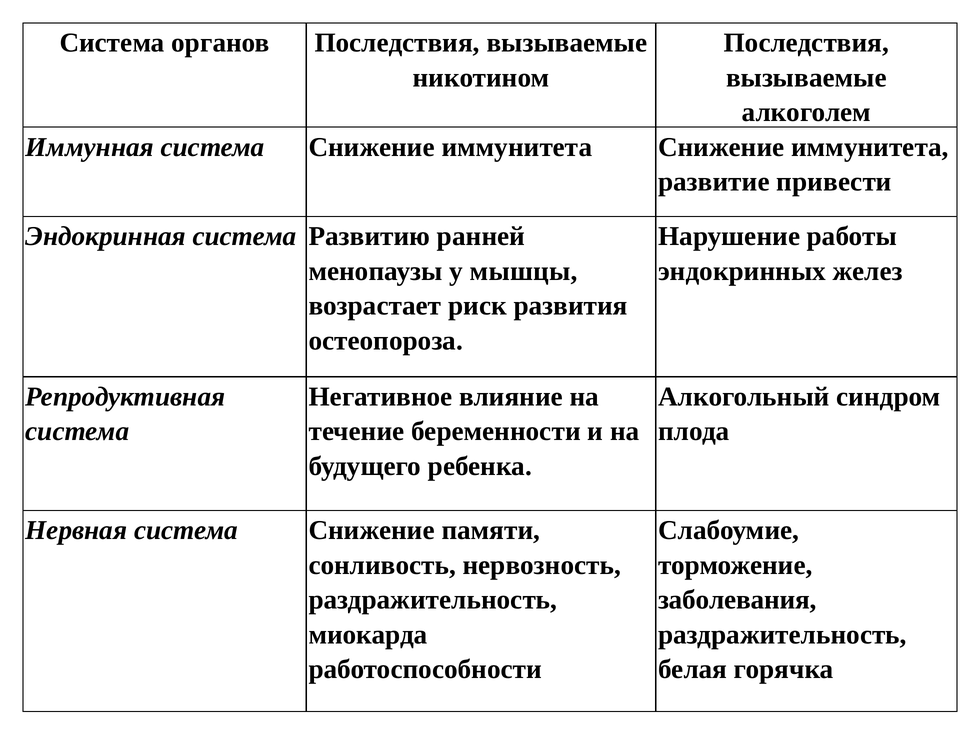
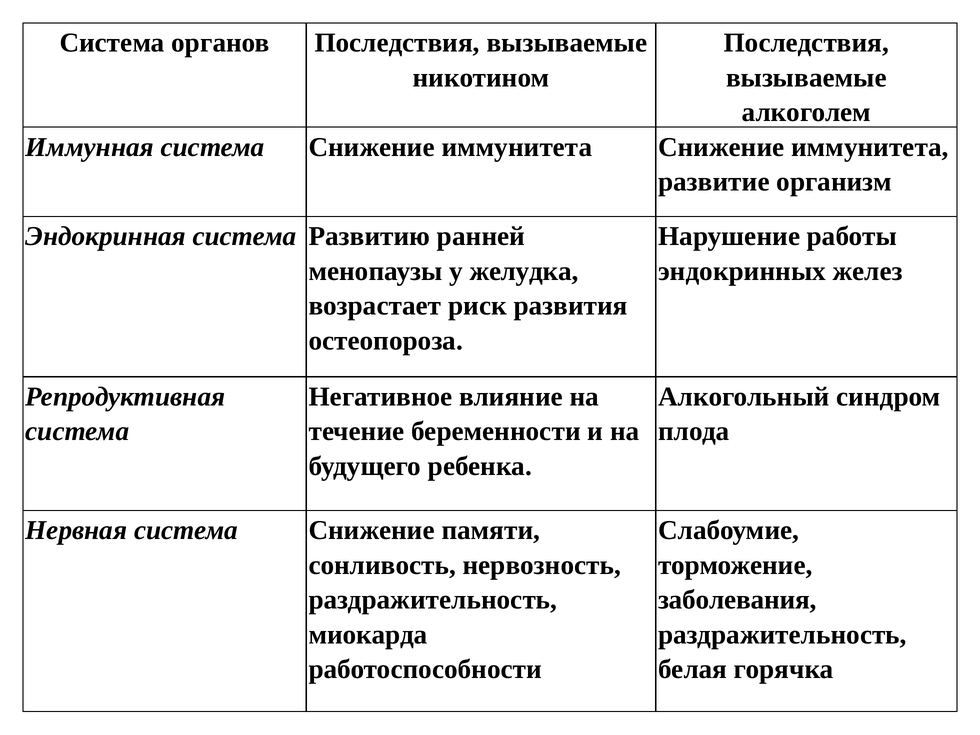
привести: привести -> организм (834, 182)
мышцы: мышцы -> желудка (524, 271)
